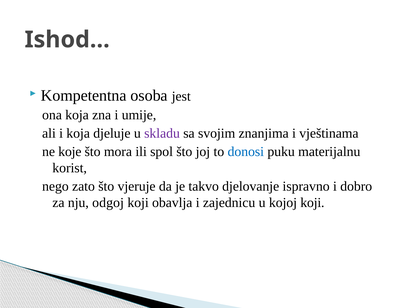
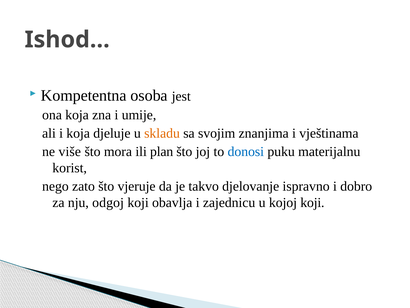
skladu colour: purple -> orange (162, 133)
koje: koje -> više (70, 151)
spol: spol -> plan (162, 151)
